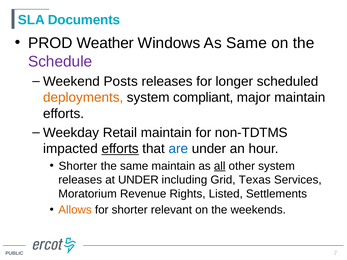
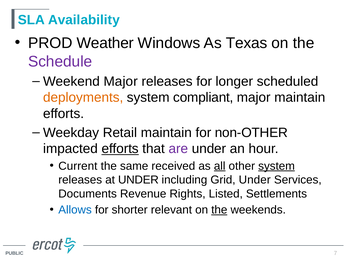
Documents: Documents -> Availability (84, 20)
As Same: Same -> Texas (247, 43)
Weekend Posts: Posts -> Major (121, 81)
non-TDTMS: non-TDTMS -> non-OTHER (251, 133)
are colour: blue -> purple (178, 149)
Shorter: Shorter -> Current (78, 166)
same maintain: maintain -> received (173, 166)
system underline: none -> present (277, 166)
Grid Texas: Texas -> Under (255, 180)
Moratorium: Moratorium -> Documents (88, 194)
Allows colour: orange -> blue (75, 210)
the underline: none -> present (219, 210)
